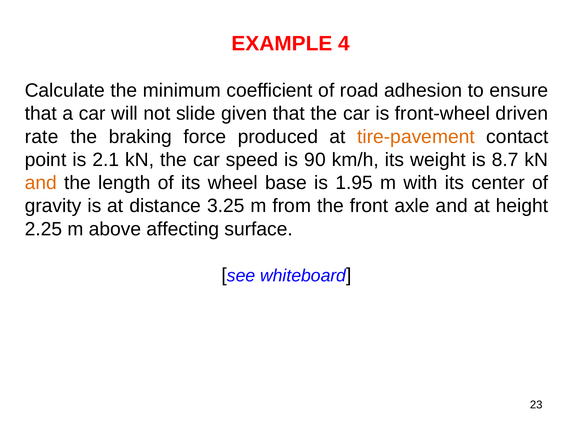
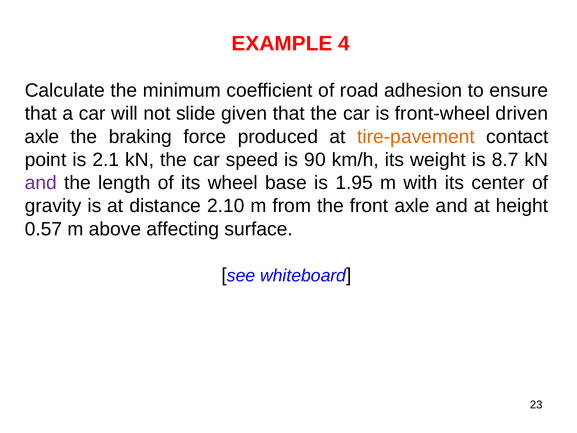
rate: rate -> axle (42, 137)
and colour: orange -> purple (41, 183)
3.25: 3.25 -> 2.10 (226, 206)
2.25: 2.25 -> 0.57 (43, 229)
